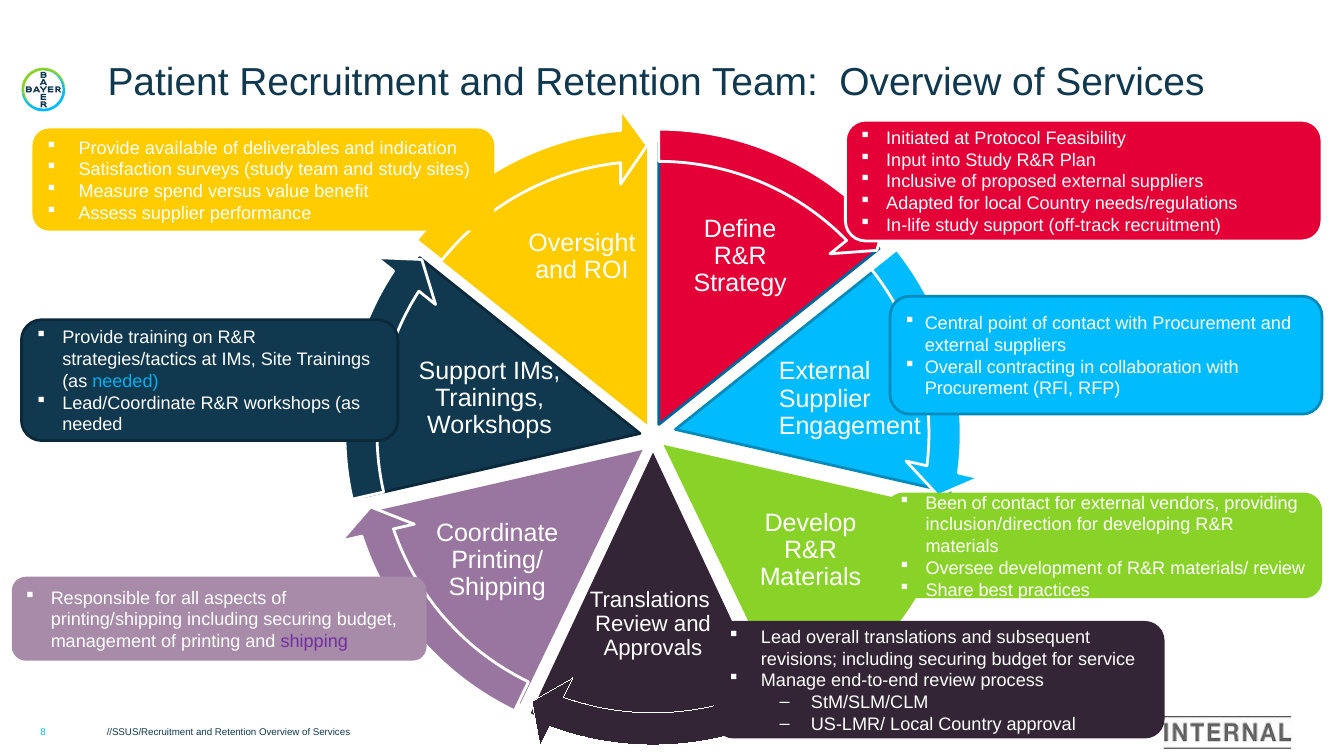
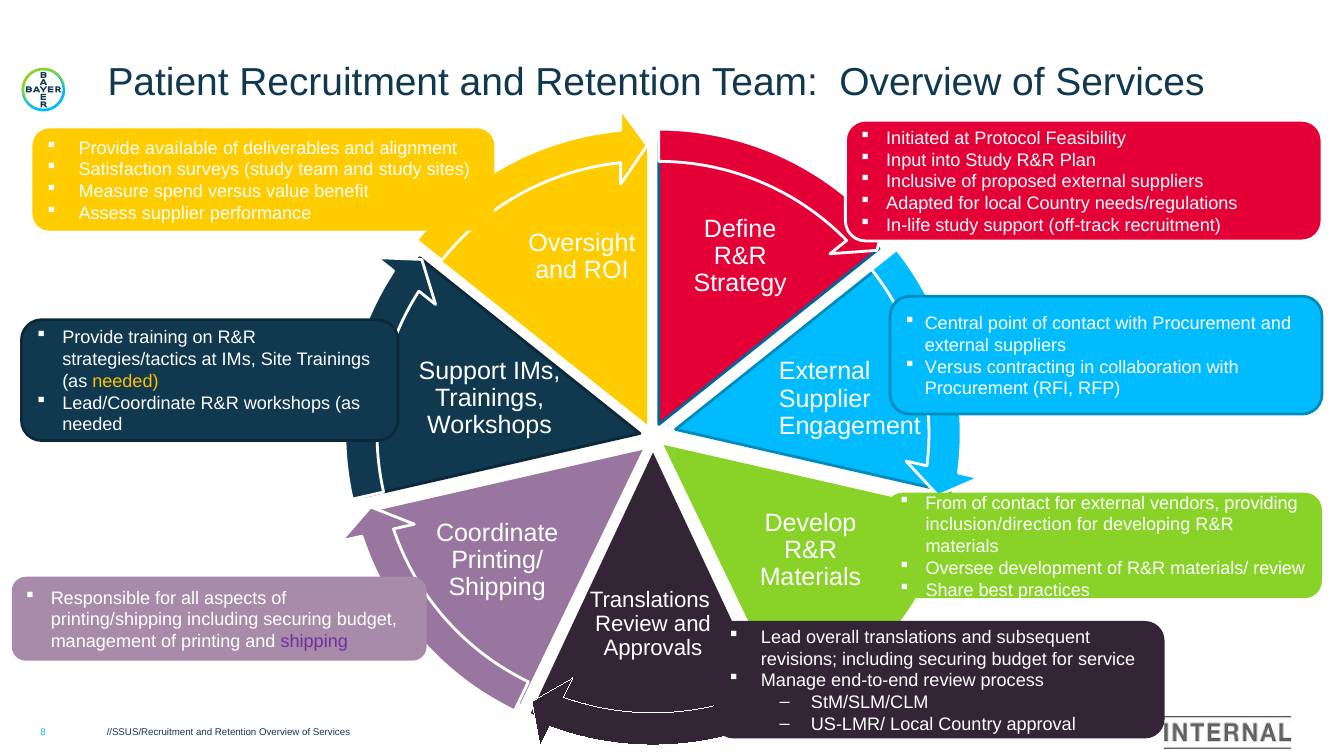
indication: indication -> alignment (418, 148)
Overall: Overall -> Versus (953, 367)
needed colour: light blue -> yellow (125, 381)
Been: Been -> From (946, 503)
